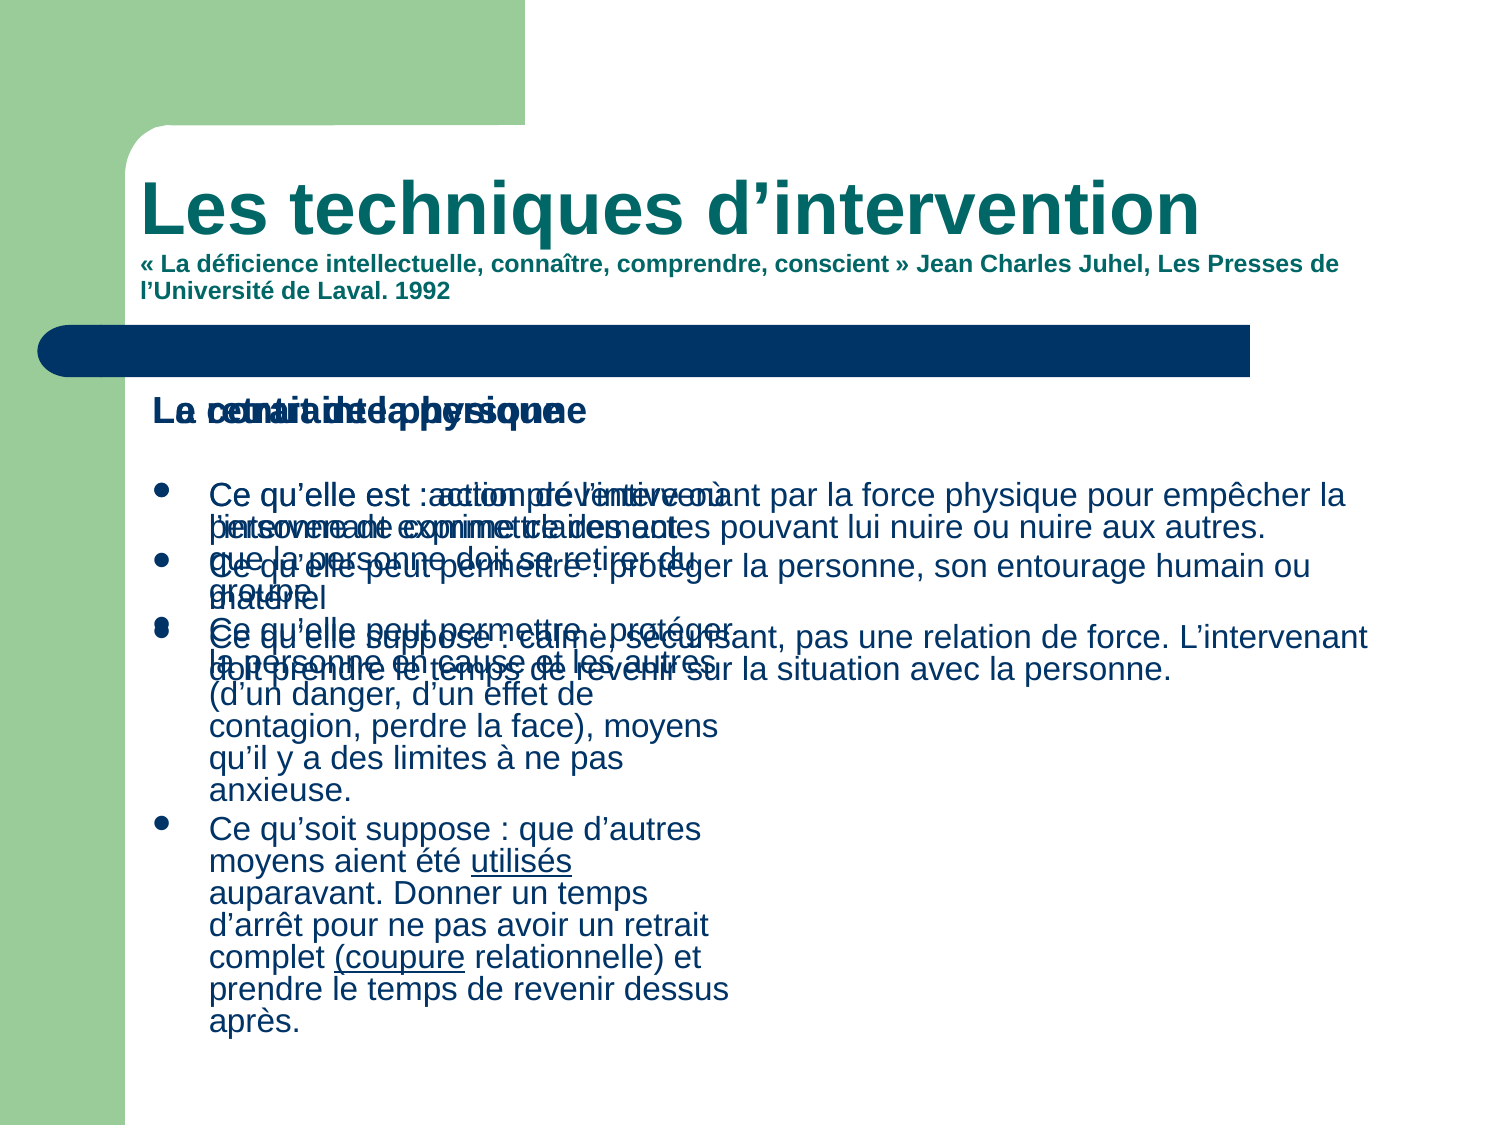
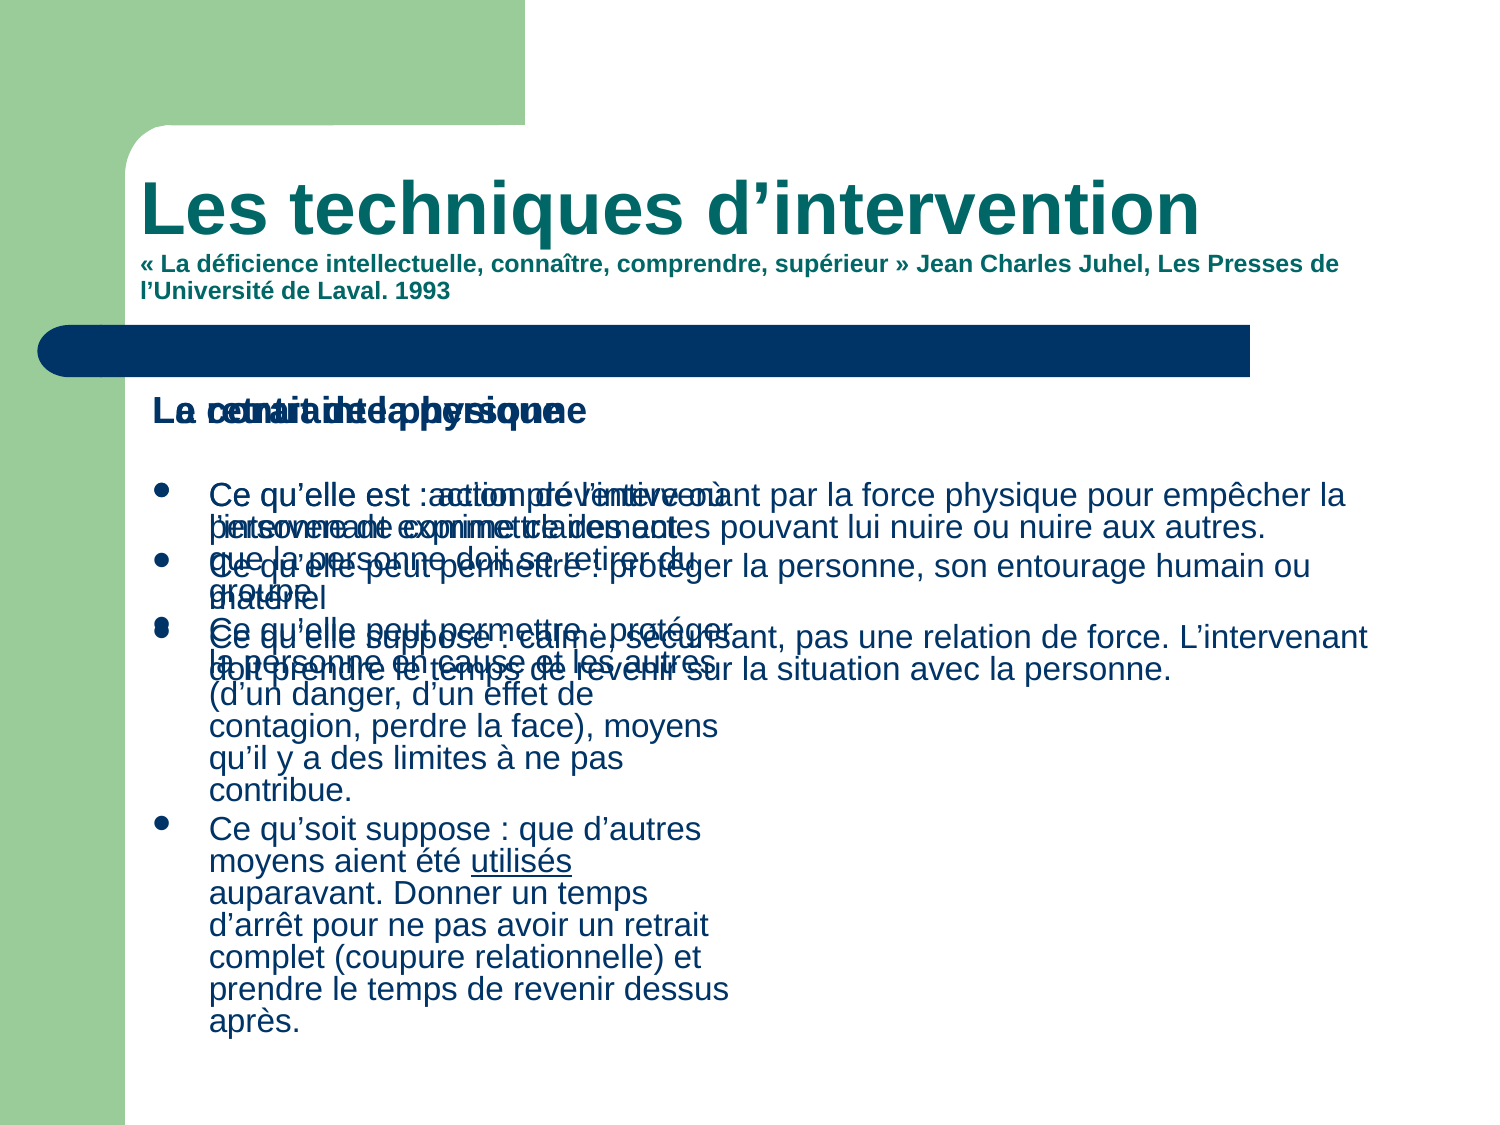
conscient: conscient -> supérieur (832, 264)
1992: 1992 -> 1993 (423, 291)
anxieuse: anxieuse -> contribue (281, 791)
coupure underline: present -> none (400, 957)
